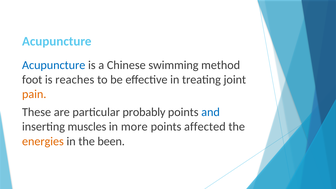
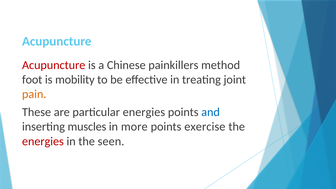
Acupuncture colour: blue -> red (54, 65)
swimming: swimming -> painkillers (173, 65)
reaches: reaches -> mobility (75, 80)
particular probably: probably -> energies (144, 112)
affected: affected -> exercise (205, 127)
energies colour: orange -> red (43, 141)
been: been -> seen (111, 141)
